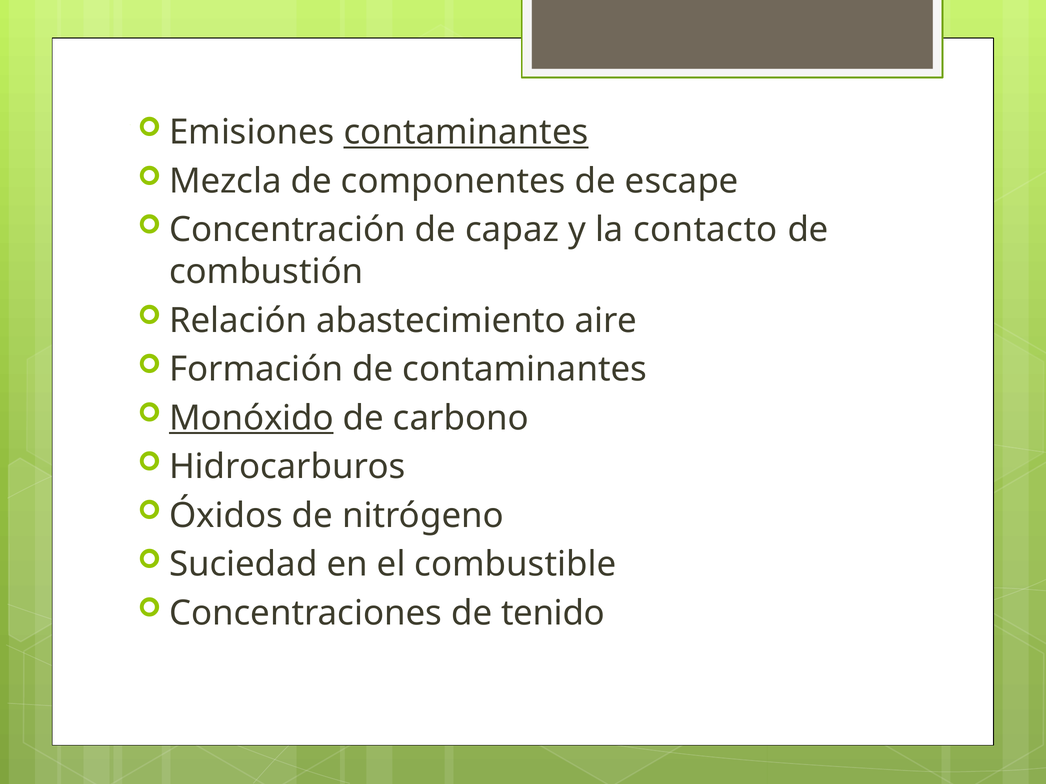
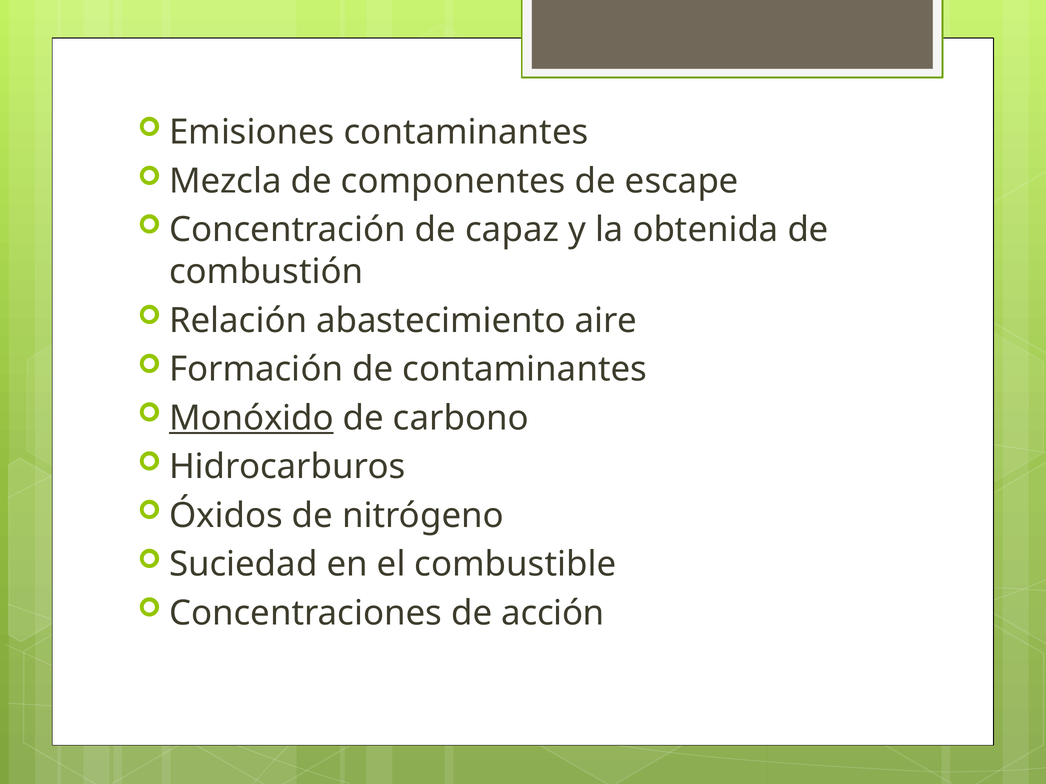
contaminantes underline: present -> none (466, 133)
contacto: contacto -> obtenida (706, 230)
tenido: tenido -> acción (553, 614)
